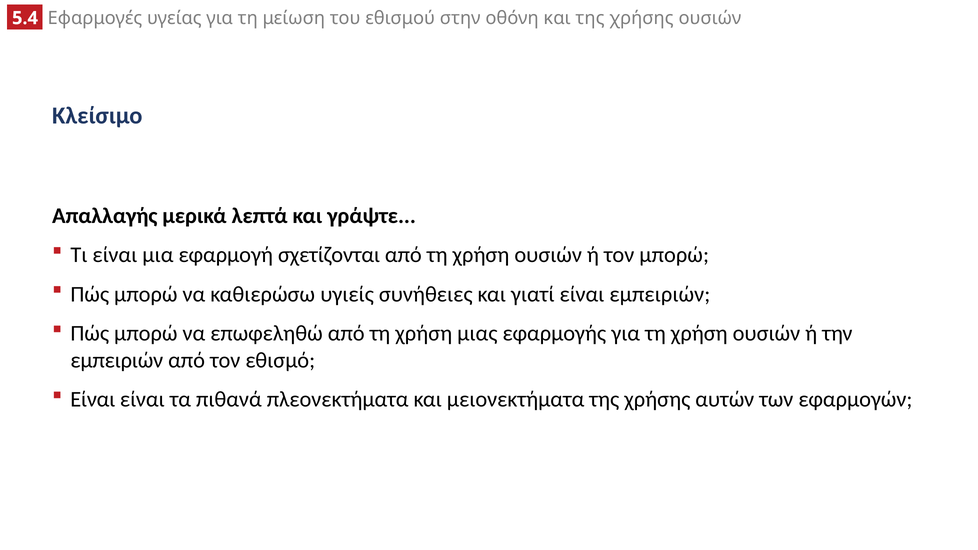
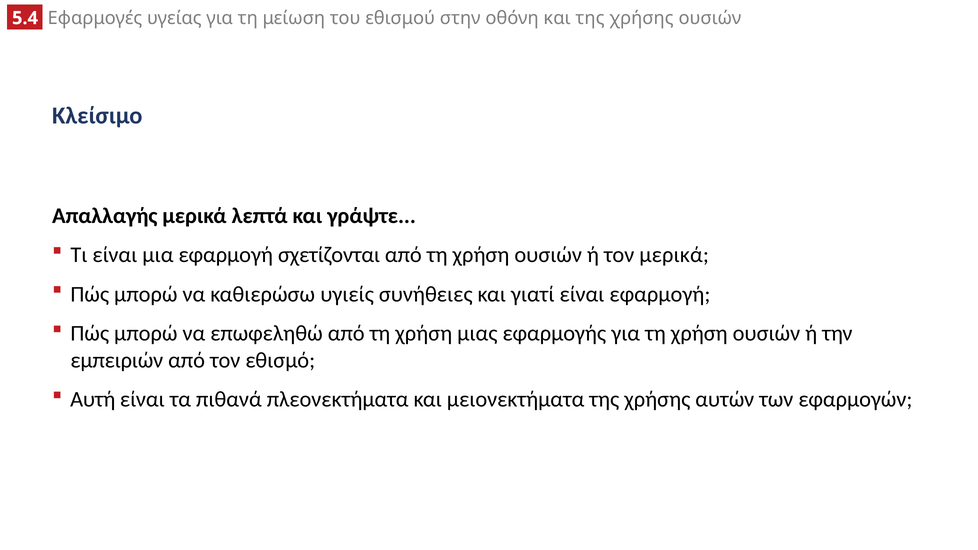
τον μπορώ: μπορώ -> μερικά (674, 255)
είναι εμπειριών: εμπειριών -> εφαρμογή (660, 294)
Είναι: Είναι -> Αυτή (93, 399)
